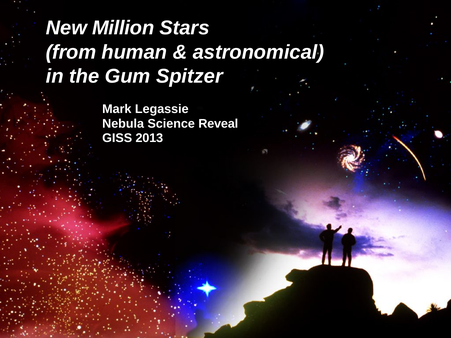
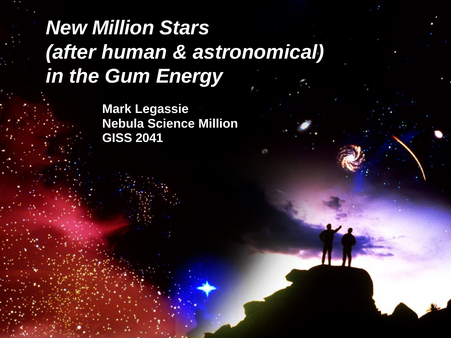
from: from -> after (71, 52)
Spitzer: Spitzer -> Energy (190, 76)
Science Reveal: Reveal -> Million (218, 124)
2013: 2013 -> 2041 (149, 138)
